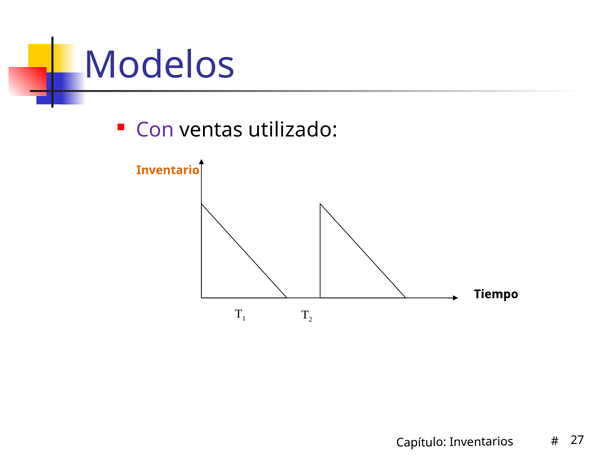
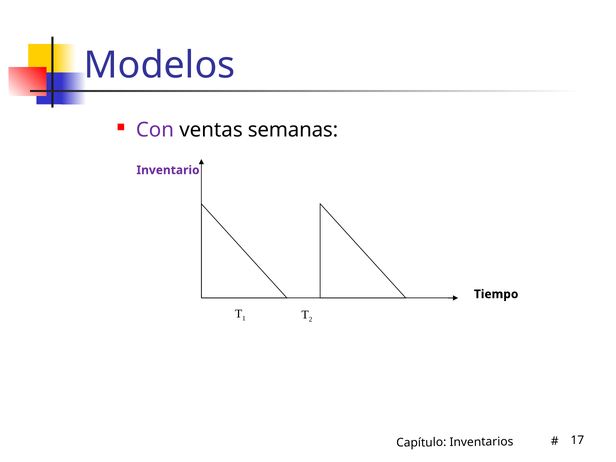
utilizado: utilizado -> semanas (293, 130)
Inventario colour: orange -> purple (168, 170)
27: 27 -> 17 (577, 440)
